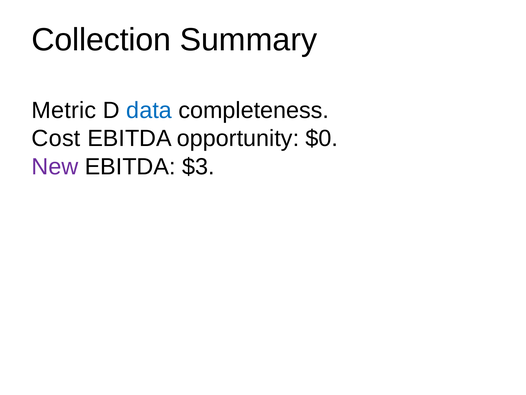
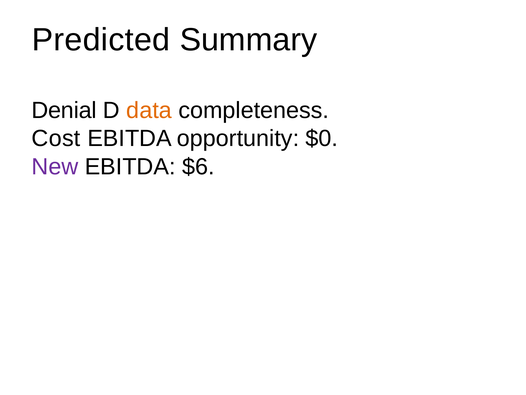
Collection: Collection -> Predicted (101, 40)
Metric: Metric -> Denial (64, 110)
data colour: blue -> orange (149, 110)
$3: $3 -> $6 (198, 166)
